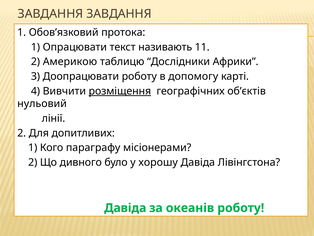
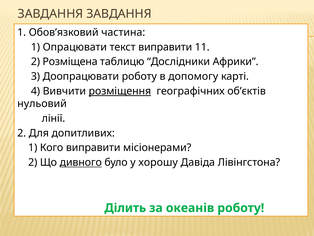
протока: протока -> частина (123, 32)
текст називають: називають -> виправити (165, 47)
Америкою: Америкою -> Розміщена (70, 62)
Кого параграфу: параграфу -> виправити (93, 147)
дивного underline: none -> present (81, 162)
Давіда: Давіда -> Ділить (125, 208)
